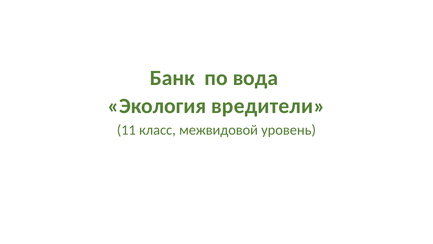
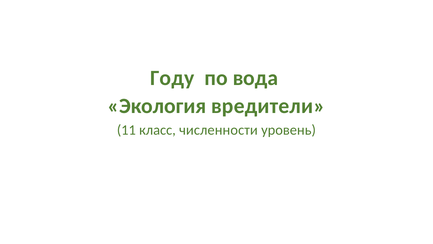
Банк: Банк -> Году (172, 78)
межвидовой: межвидовой -> численности (218, 130)
